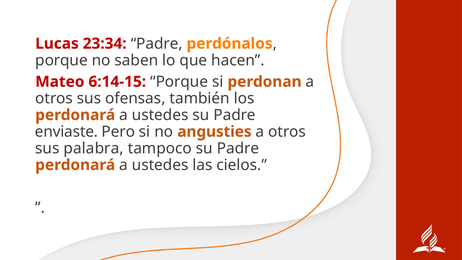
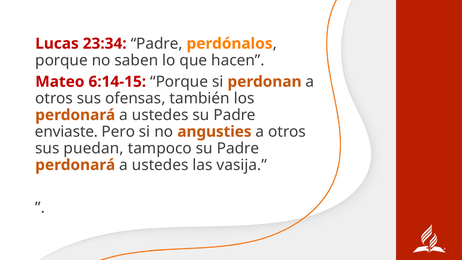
palabra: palabra -> puedan (94, 148)
cielos: cielos -> vasija (242, 165)
